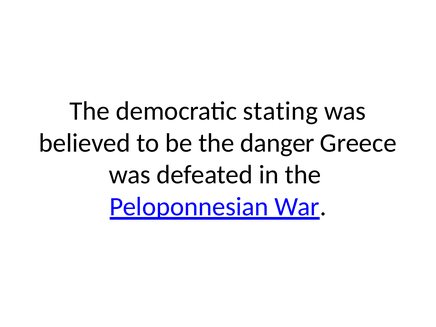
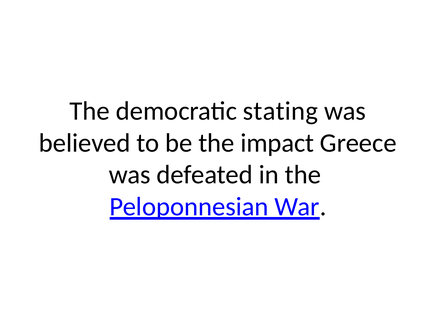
danger: danger -> impact (277, 143)
